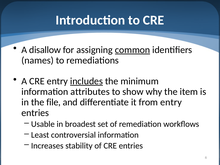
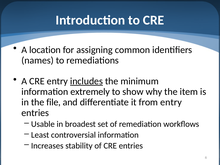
disallow: disallow -> location (45, 50)
common underline: present -> none (133, 50)
attributes: attributes -> extremely (90, 92)
